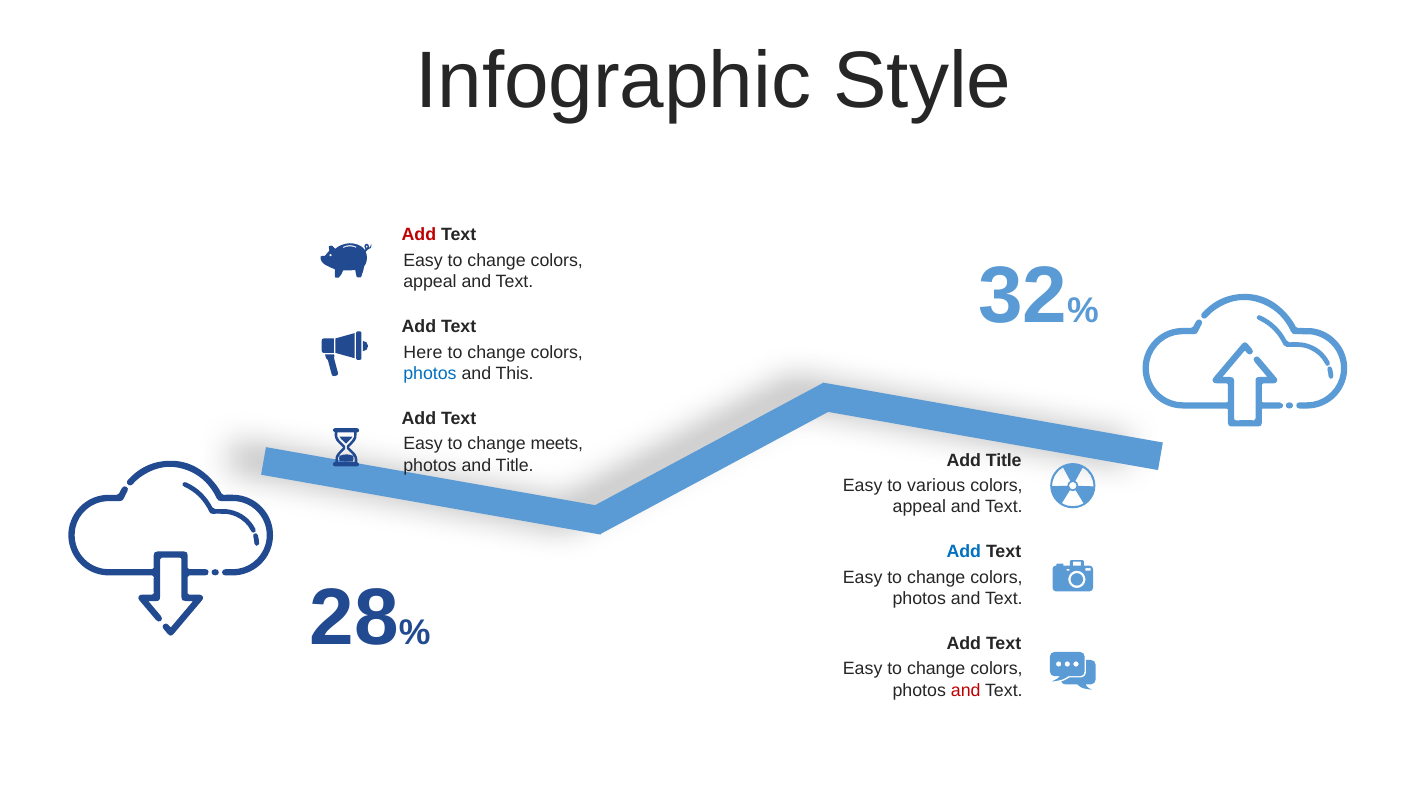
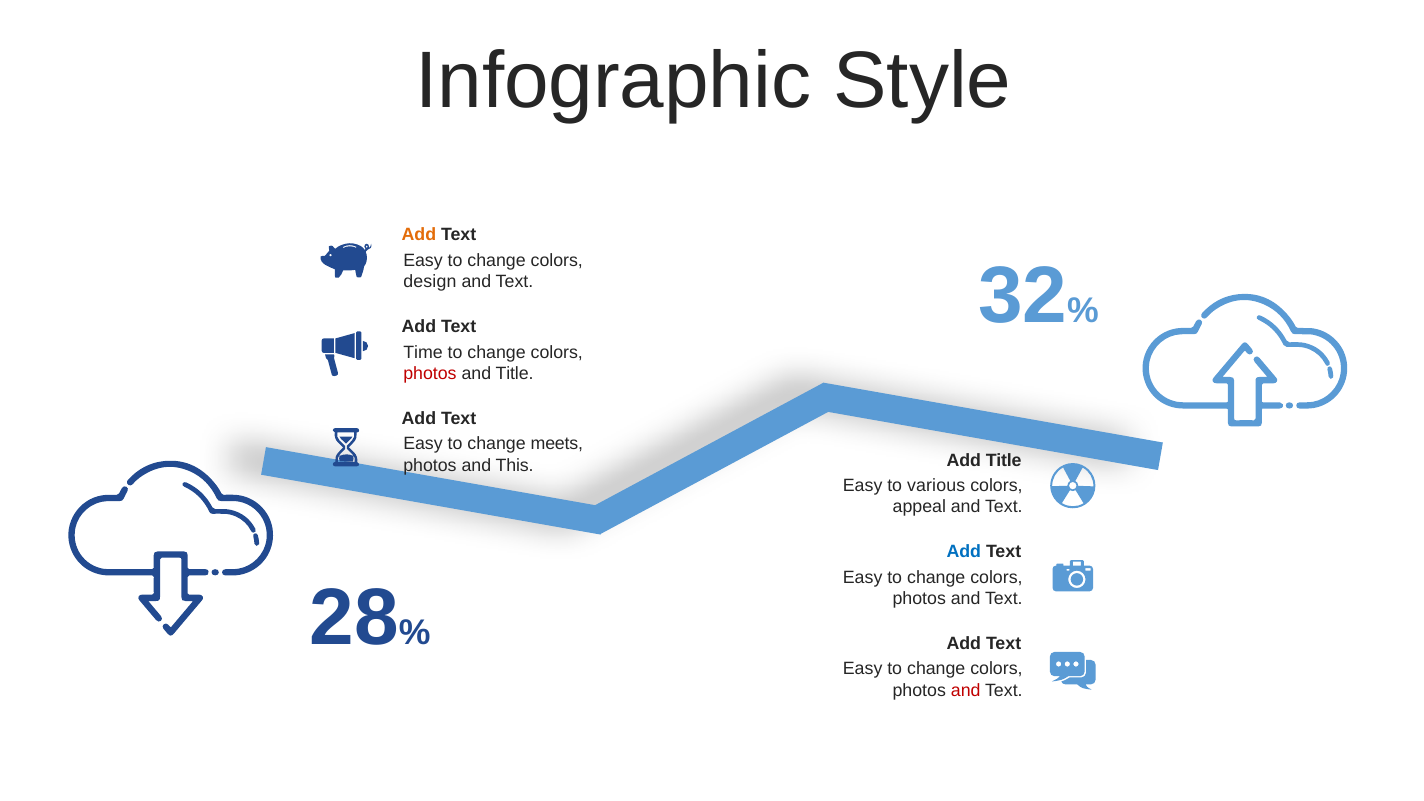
Add colour: red -> orange (419, 235)
appeal: appeal -> design (430, 282)
Here: Here -> Time (423, 352)
photos colour: blue -> red (430, 374)
and This: This -> Title (515, 374)
and Title: Title -> This (515, 465)
